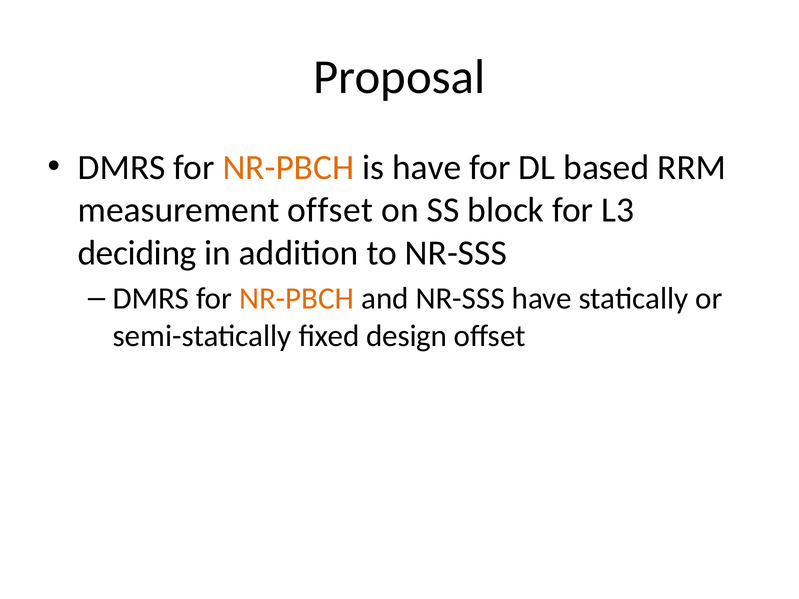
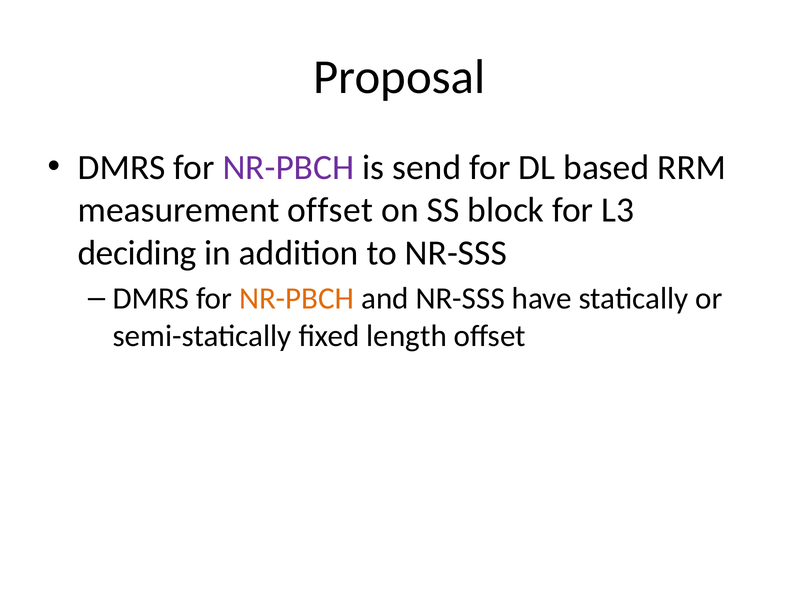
NR-PBCH colour: orange -> purple (288, 168)
is have: have -> send (427, 168)
design: design -> length (407, 336)
